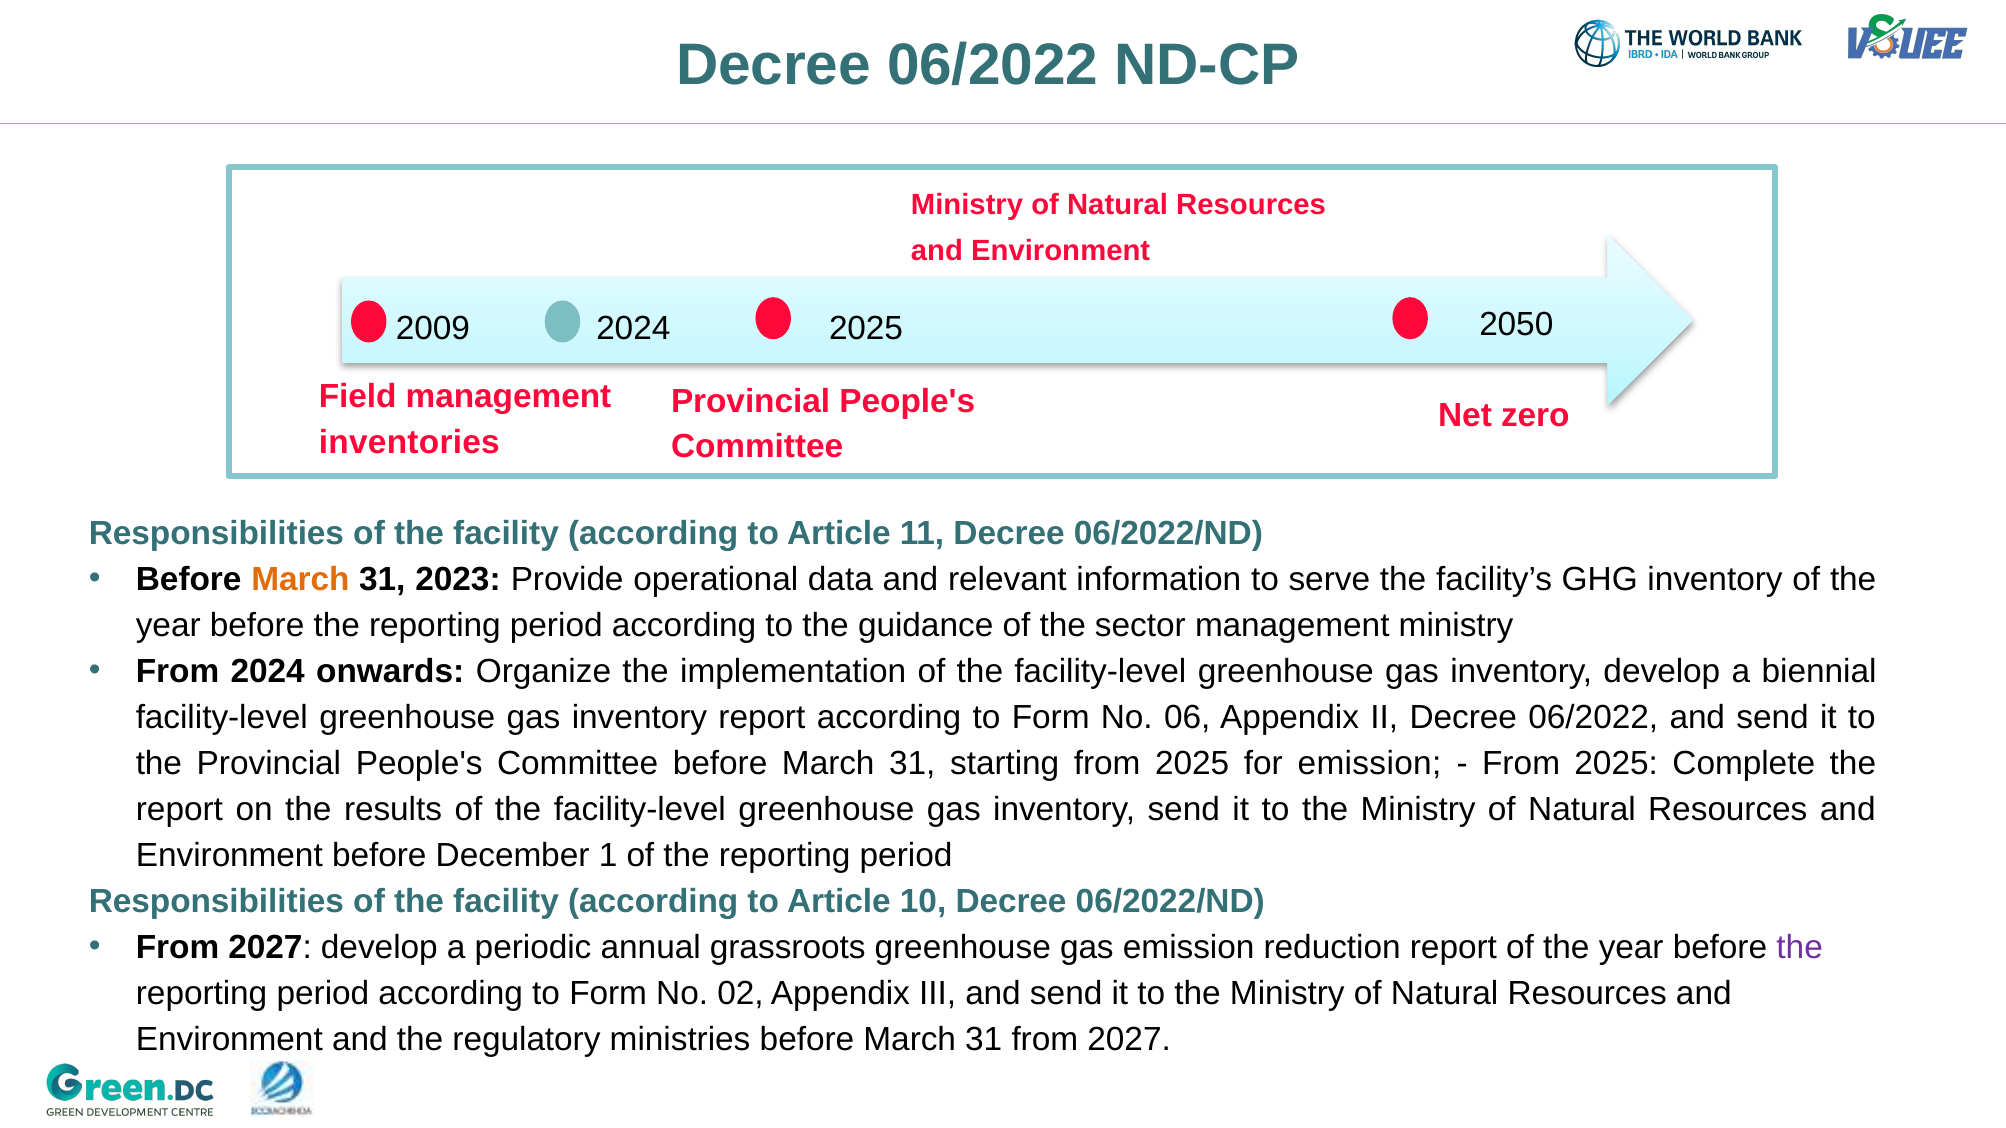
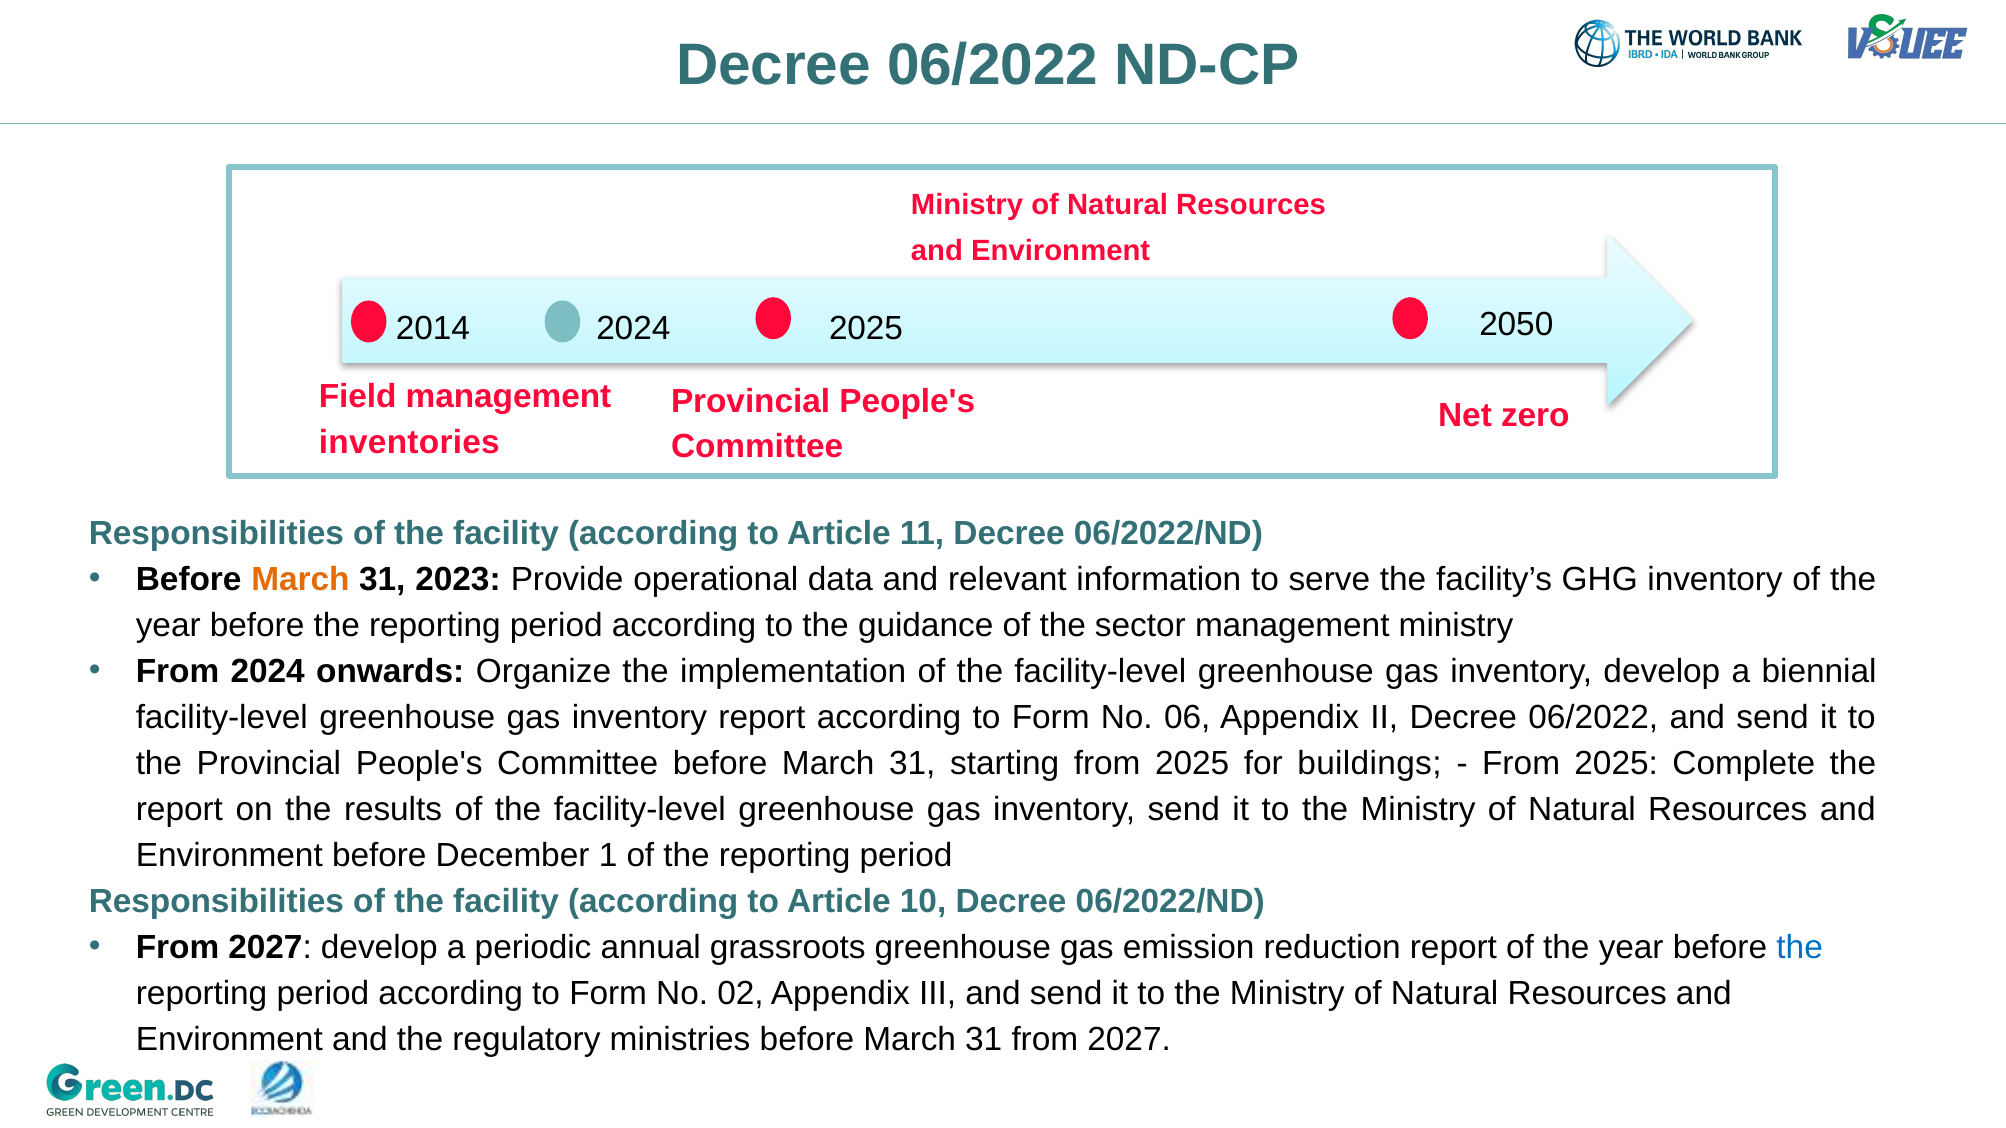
2009: 2009 -> 2014 (433, 329)
for emission: emission -> buildings (1369, 764)
the colour: purple -> blue (1800, 948)
